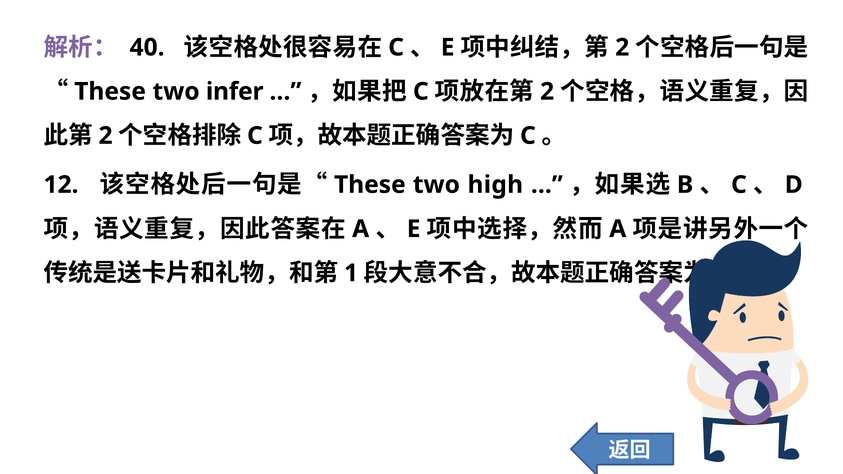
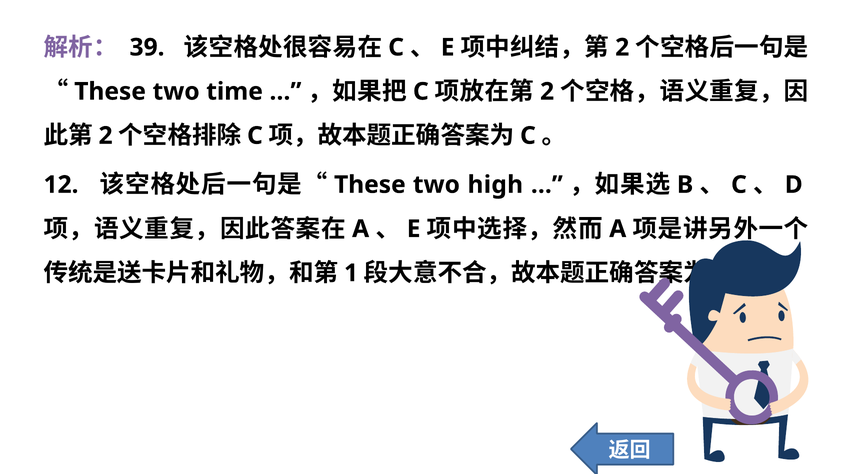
40: 40 -> 39 (147, 47)
infer: infer -> time (235, 92)
